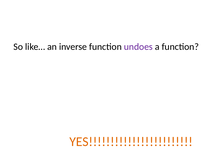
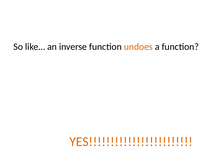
undoes colour: purple -> orange (138, 47)
